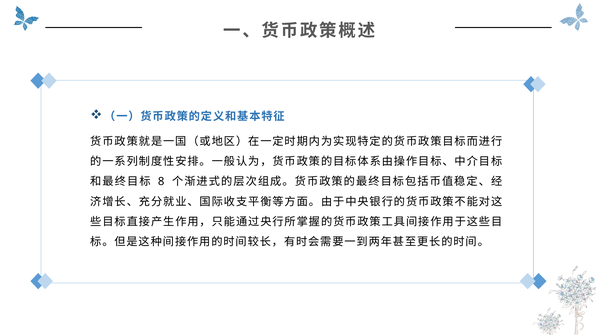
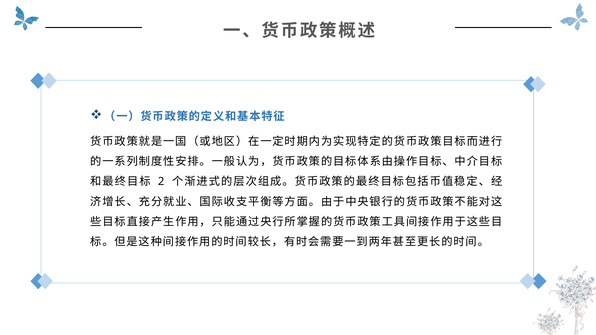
8: 8 -> 2 (161, 182)
